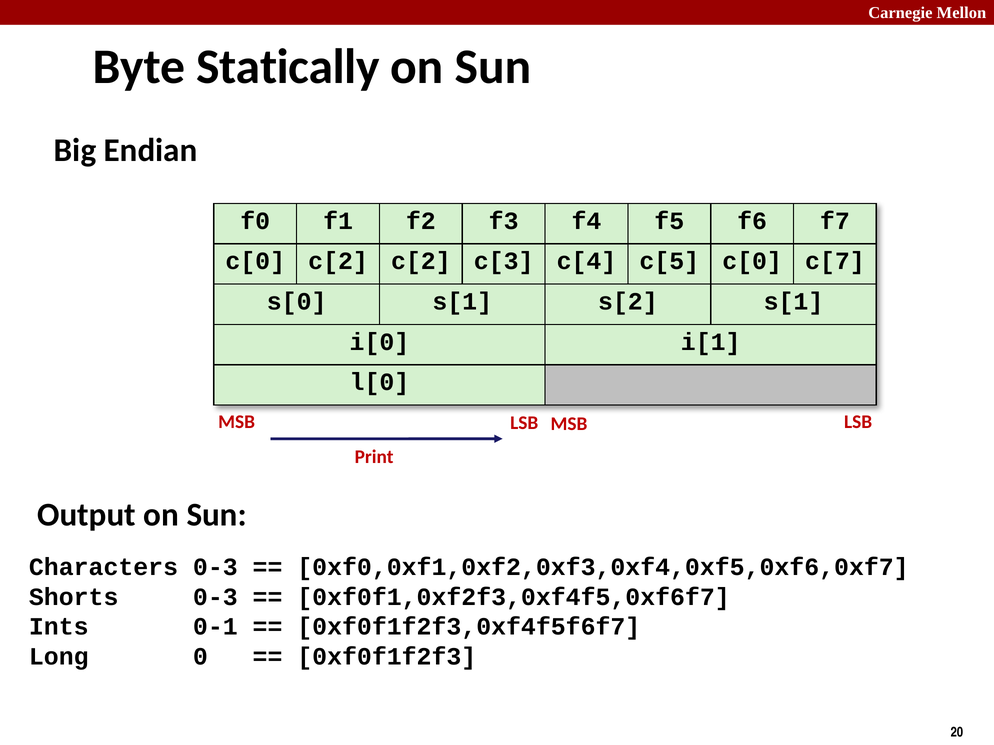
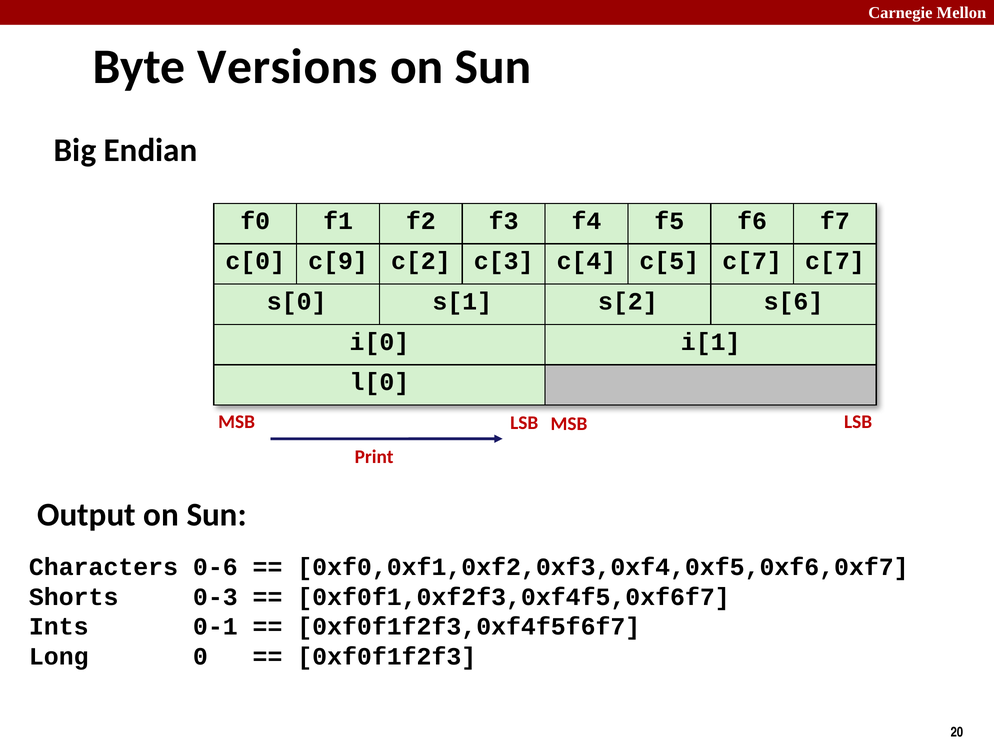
Statically: Statically -> Versions (287, 67)
c[0 c[2: c[2 -> c[9 (338, 261)
c[5 c[0: c[0 -> c[7 (752, 261)
s[2 s[1: s[1 -> s[6 (793, 302)
Characters 0-3: 0-3 -> 0-6 (215, 567)
